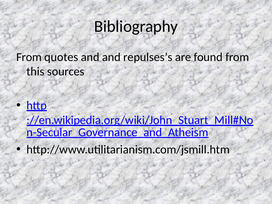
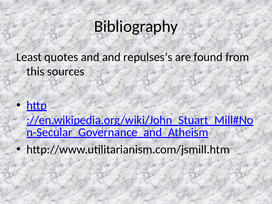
From: From -> Least (29, 57)
